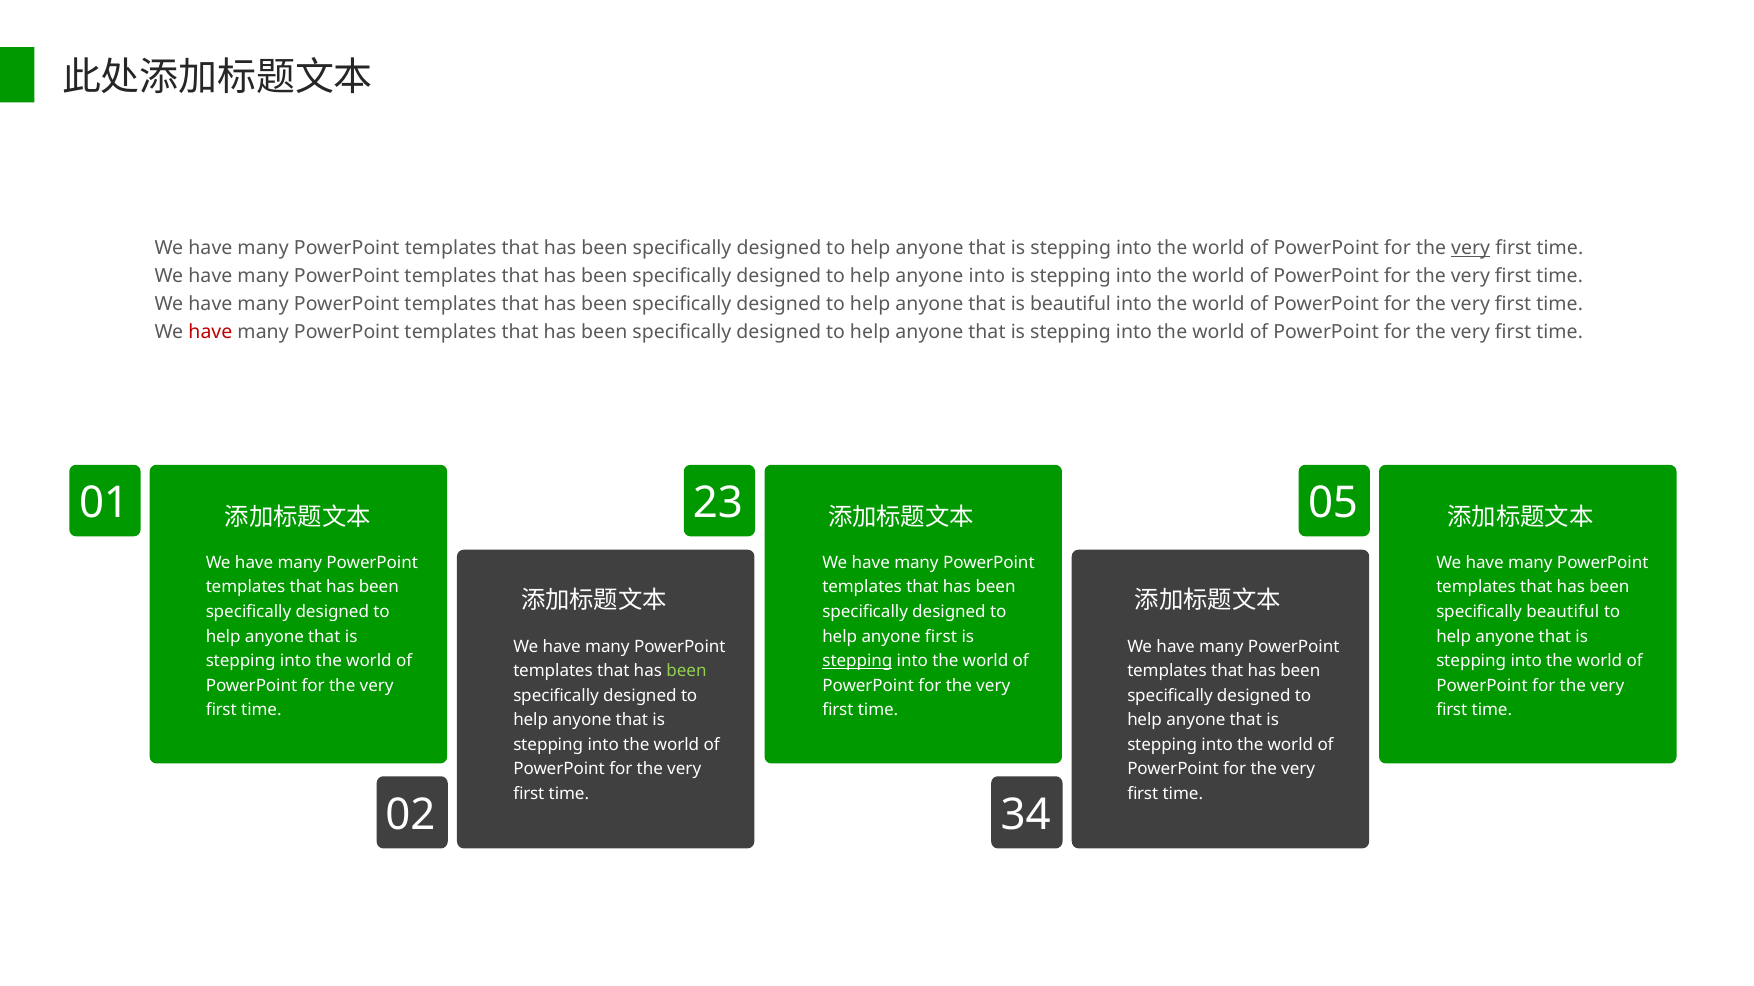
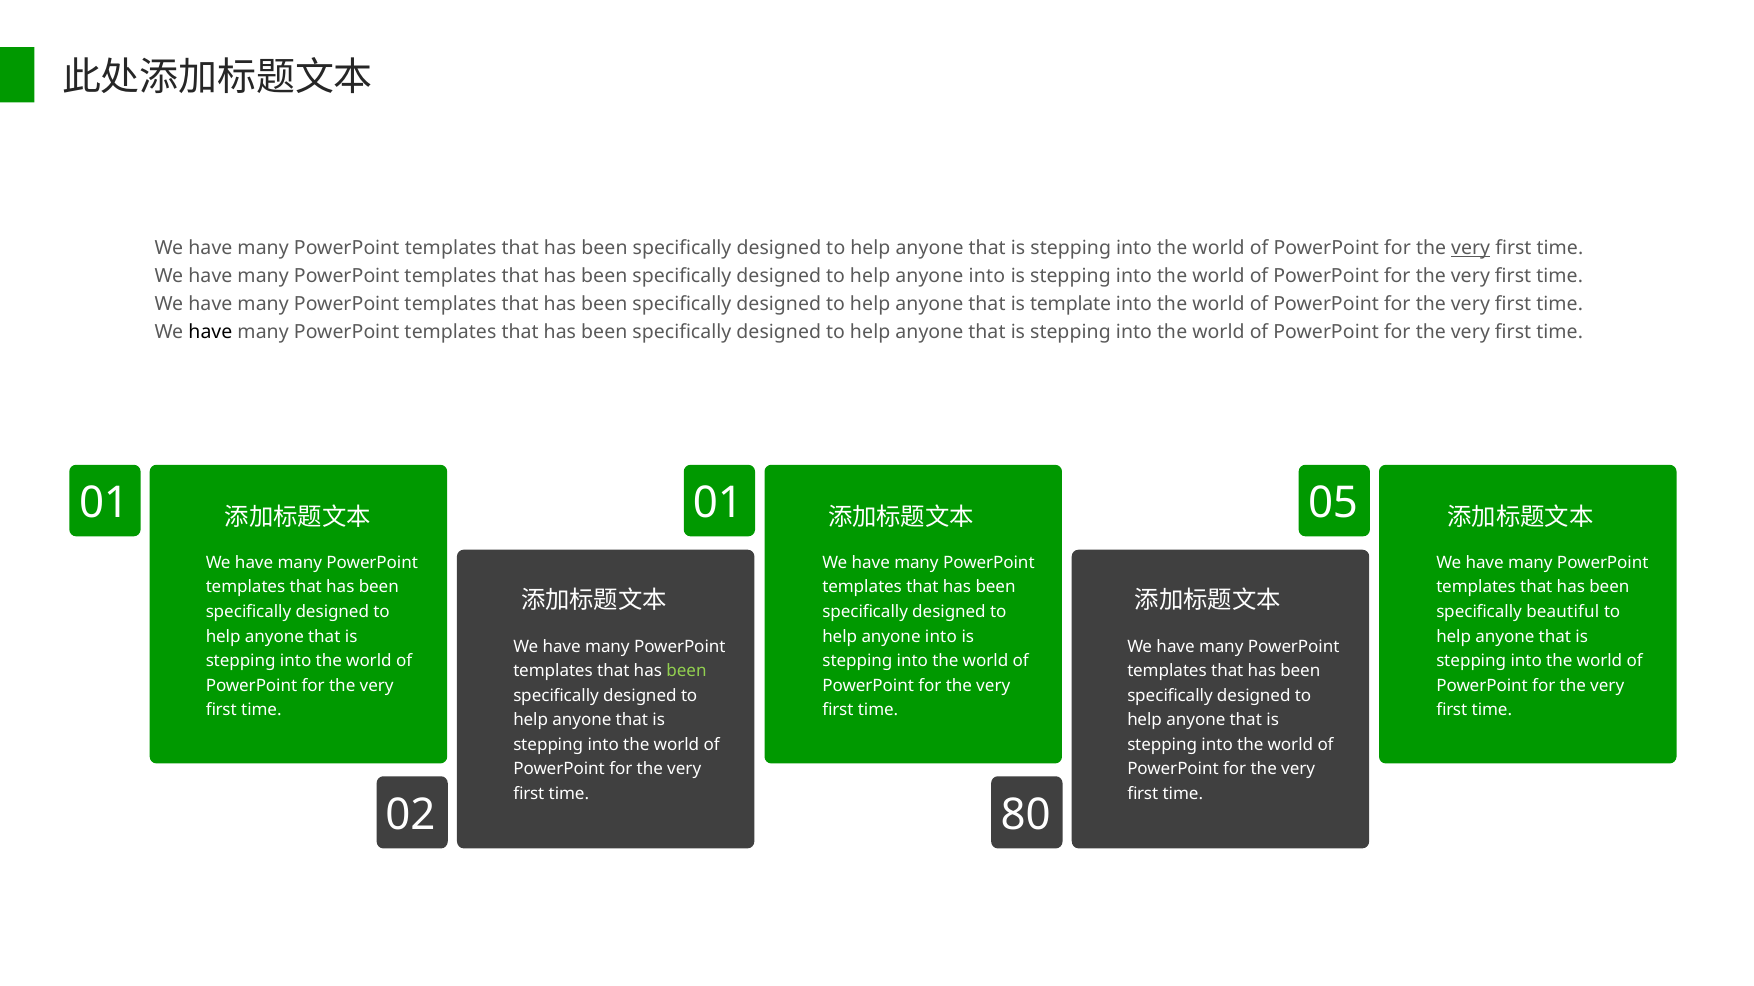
is beautiful: beautiful -> template (1071, 304)
have colour: red -> black (210, 332)
01 23: 23 -> 01 (718, 503)
first: first -> into (941, 637)
stepping underline: present -> none (857, 661)
34: 34 -> 80 (1026, 816)
